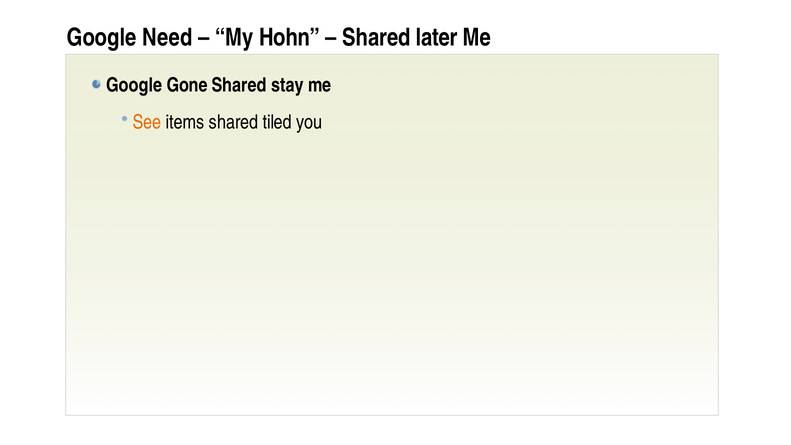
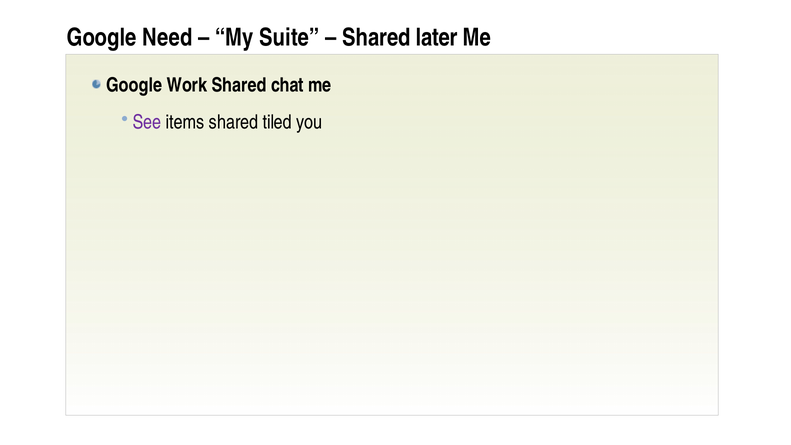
Hohn: Hohn -> Suite (289, 37)
Gone: Gone -> Work (187, 85)
stay: stay -> chat (287, 85)
See colour: orange -> purple (147, 122)
